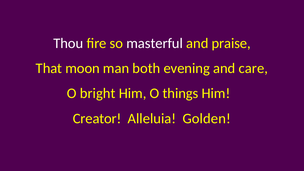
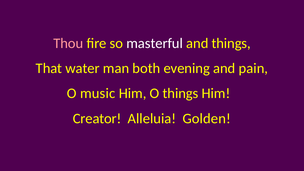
Thou colour: white -> pink (68, 43)
and praise: praise -> things (231, 43)
moon: moon -> water (83, 68)
care: care -> pain (253, 68)
bright: bright -> music (98, 93)
